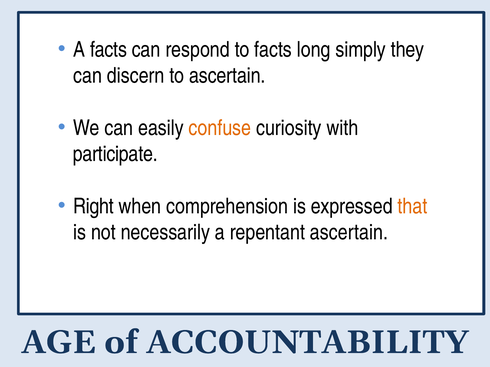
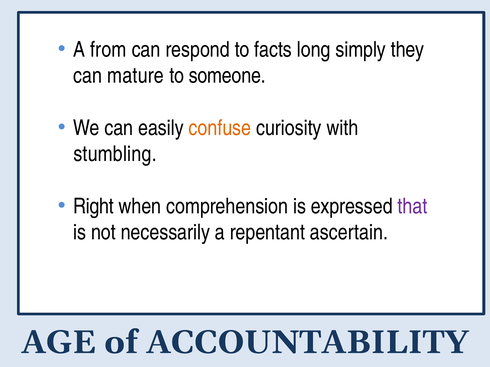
A facts: facts -> from (108, 50)
discern: discern -> mature (136, 76)
to ascertain: ascertain -> someone (227, 76)
participate: participate -> stumbling (115, 154)
that colour: orange -> purple (413, 206)
